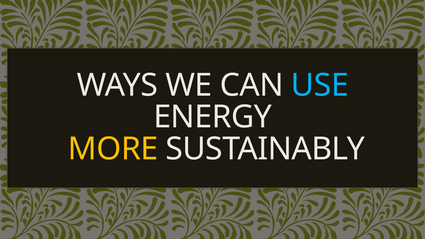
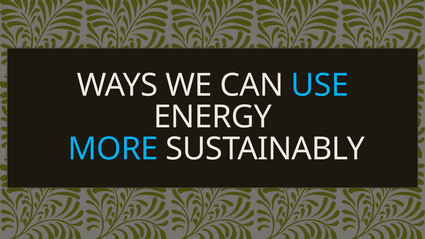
MORE colour: yellow -> light blue (113, 149)
